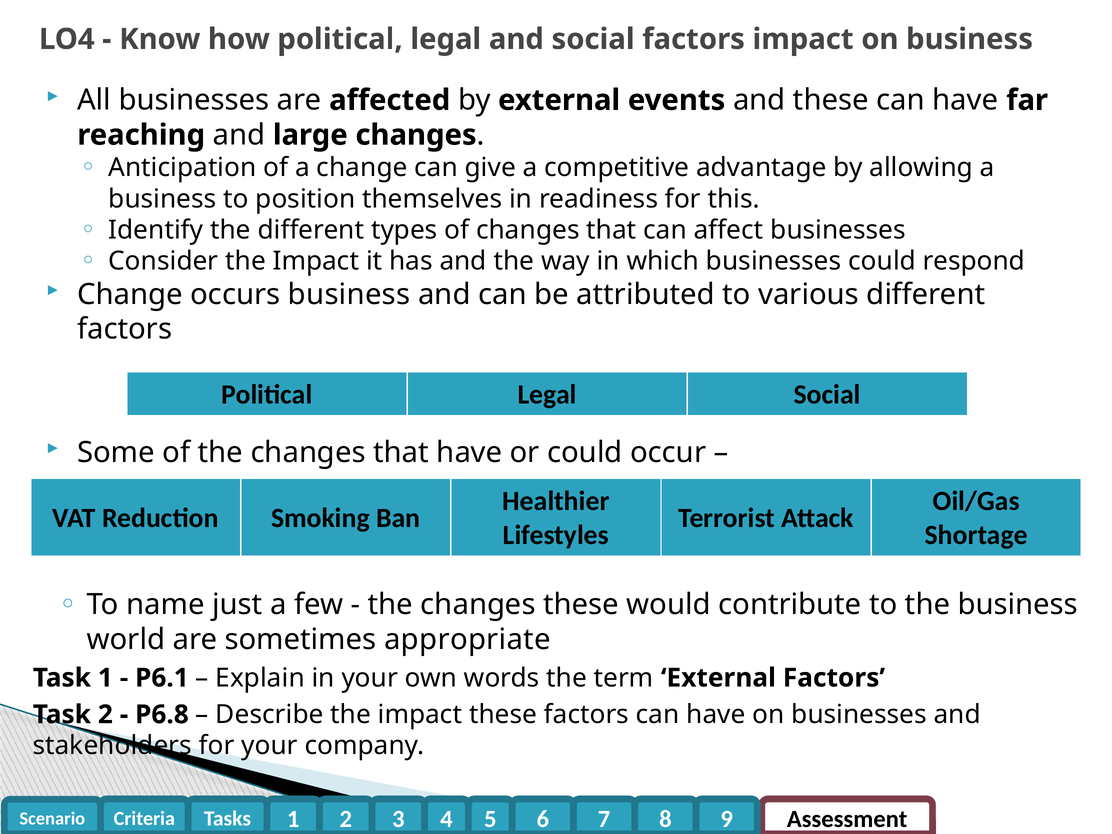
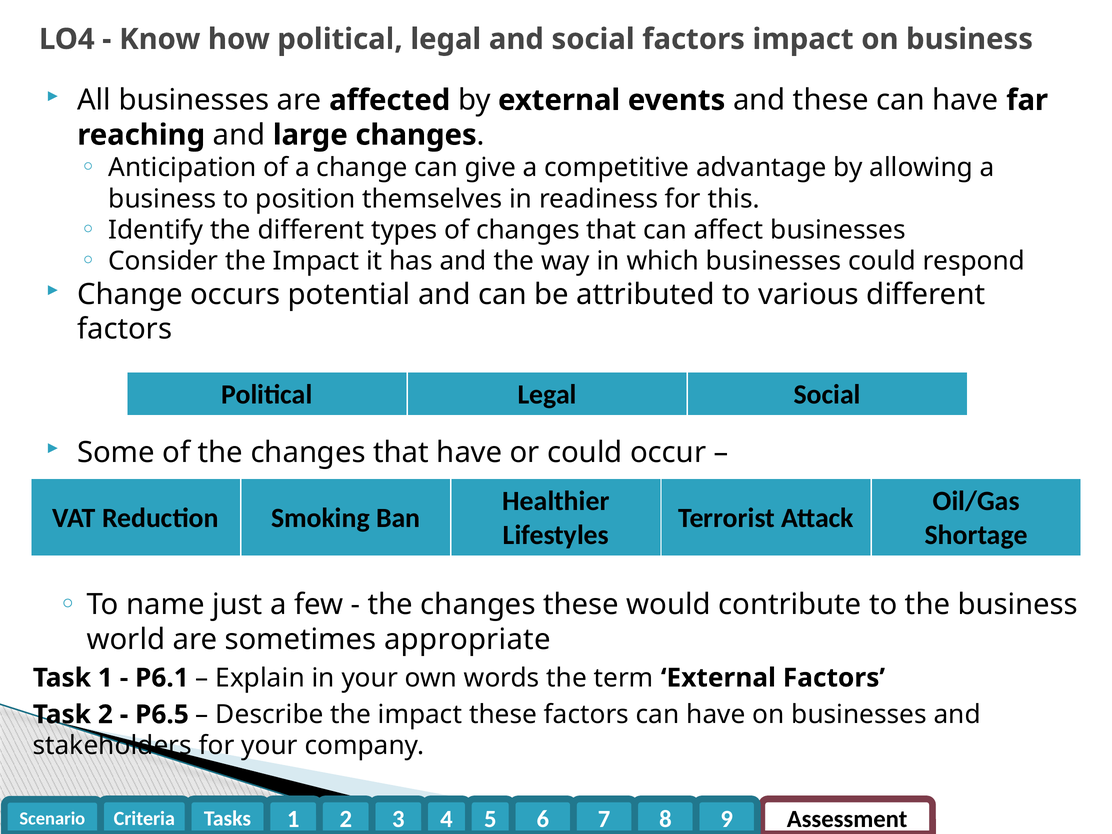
occurs business: business -> potential (349, 295)
P6.8: P6.8 -> P6.5 (162, 715)
